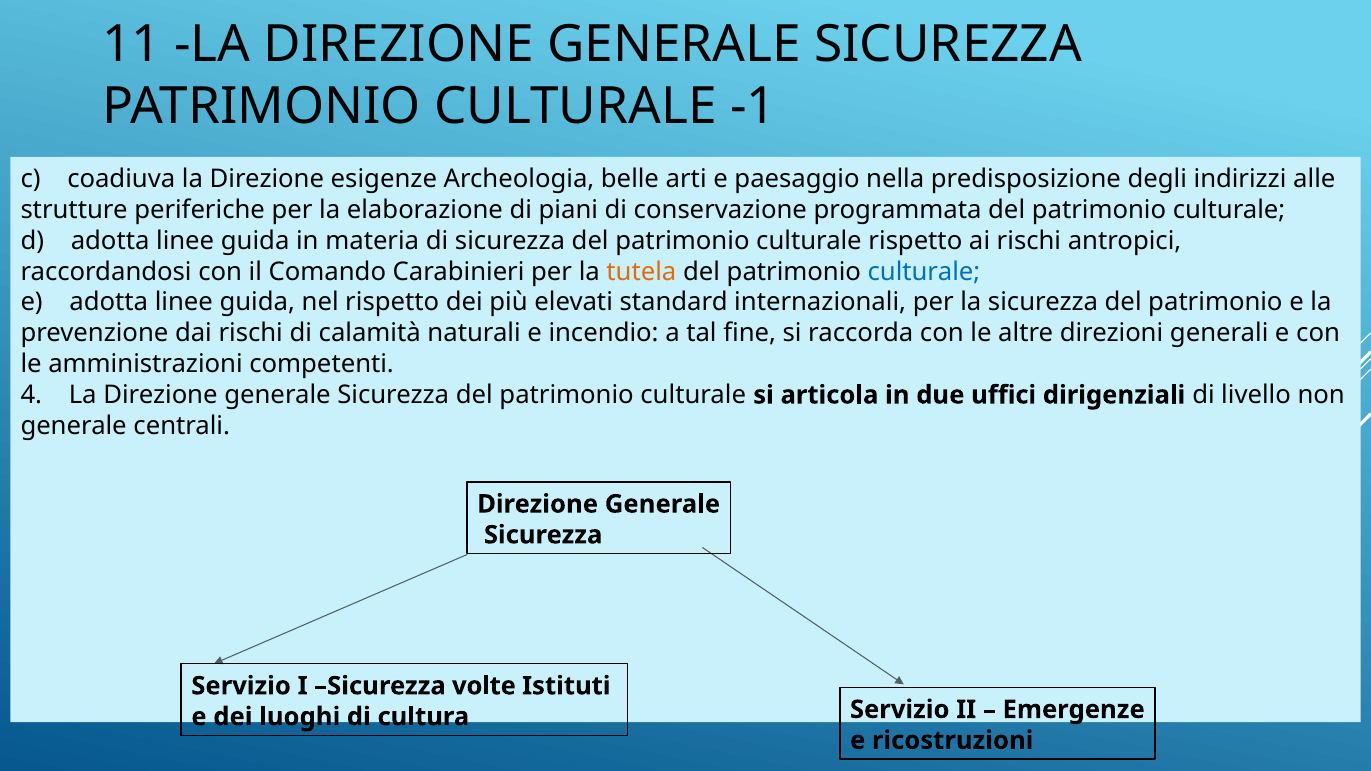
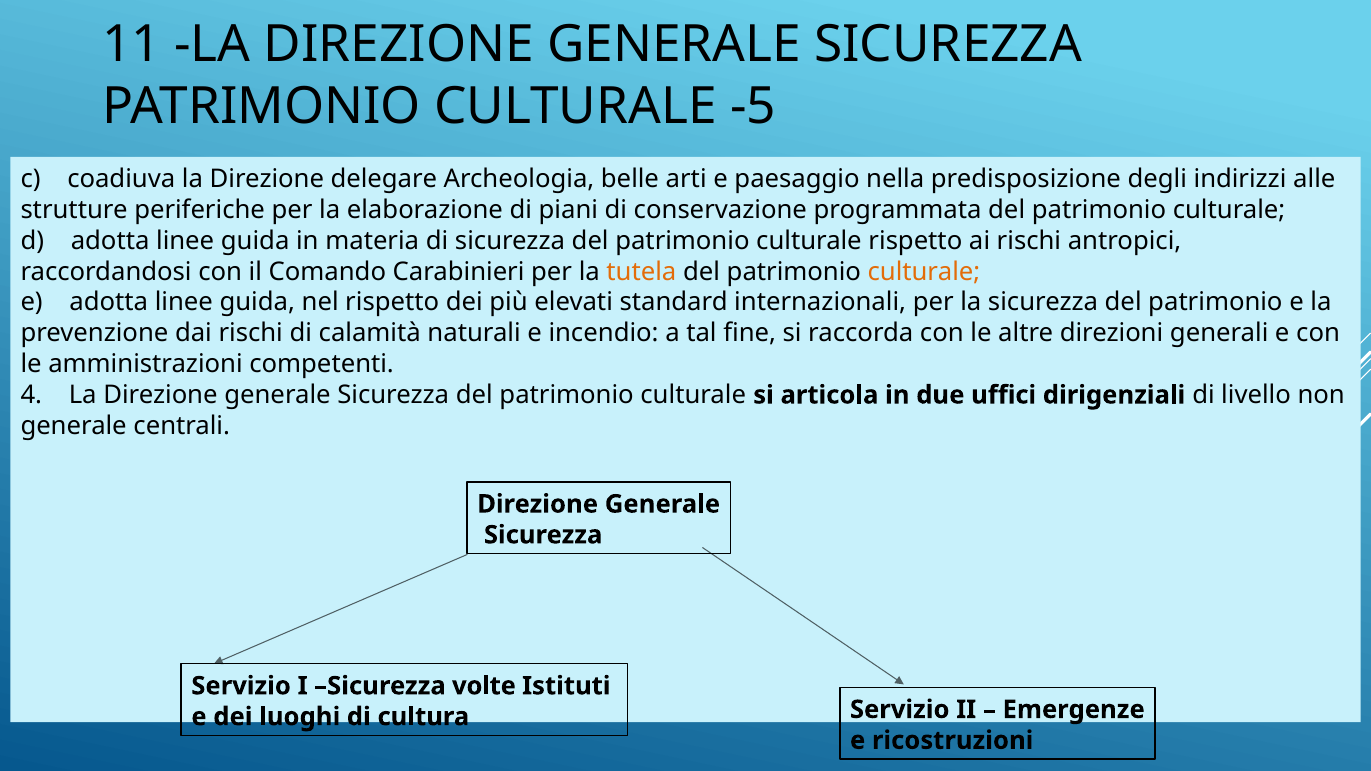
-1: -1 -> -5 (753, 107)
esigenze: esigenze -> delegare (384, 179)
culturale colour: blue -> orange (924, 272)
